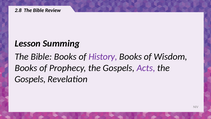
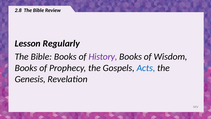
Summing: Summing -> Regularly (61, 44)
Acts colour: purple -> blue (146, 68)
Gospels: Gospels -> Genesis (30, 79)
